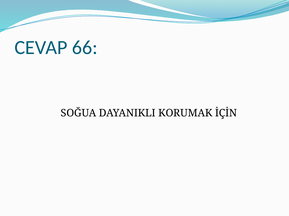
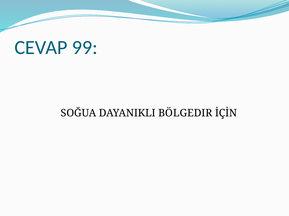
66: 66 -> 99 (85, 48)
KORUMAK: KORUMAK -> BÖLGEDIR (185, 113)
